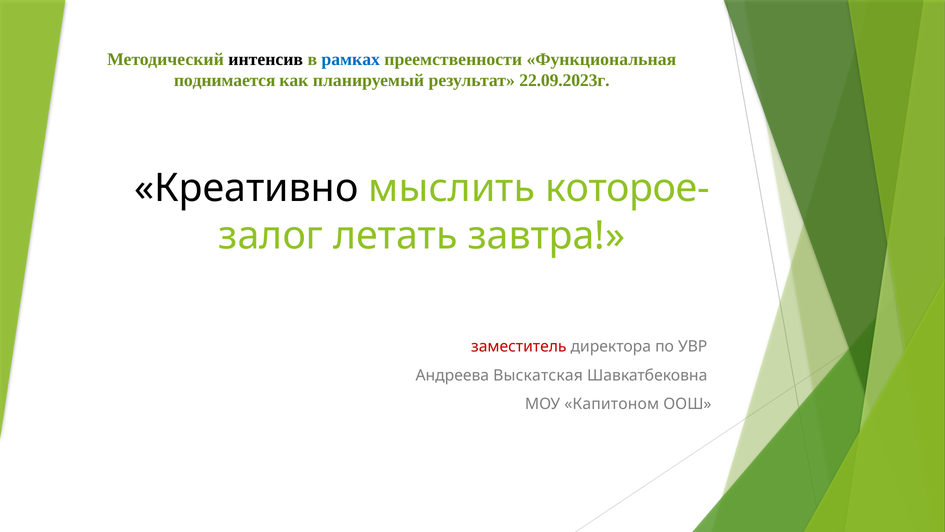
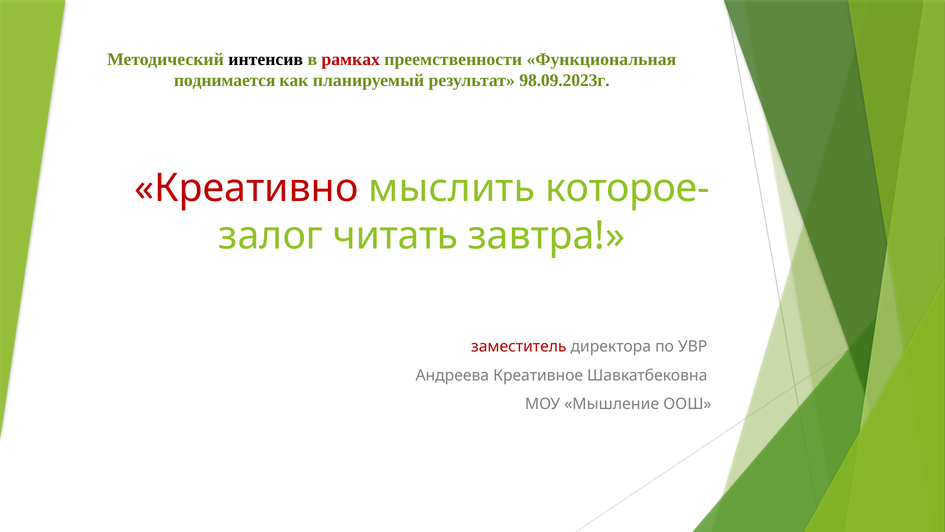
рамках colour: blue -> red (351, 59)
22.09.2023г: 22.09.2023г -> 98.09.2023г (564, 81)
Креативно colour: black -> red (246, 188)
летать: летать -> читать (396, 235)
Выскатская: Выскатская -> Креативное (538, 375)
Капитоном: Капитоном -> Мышление (612, 404)
